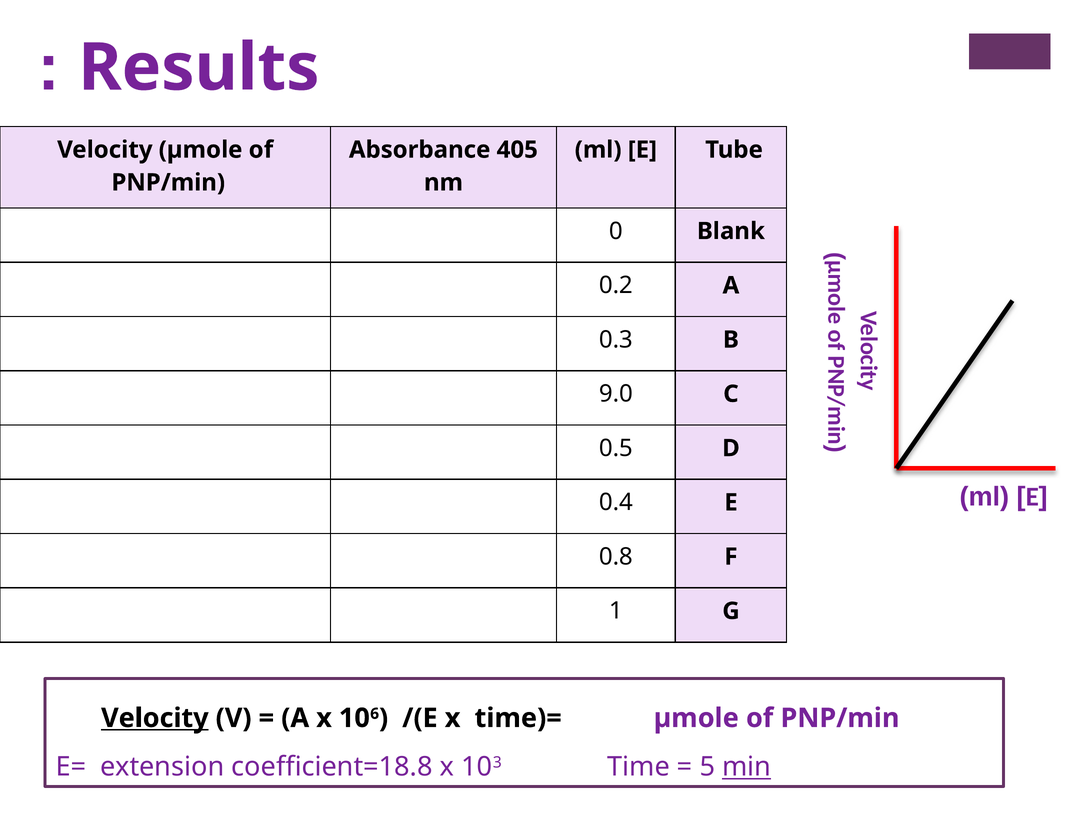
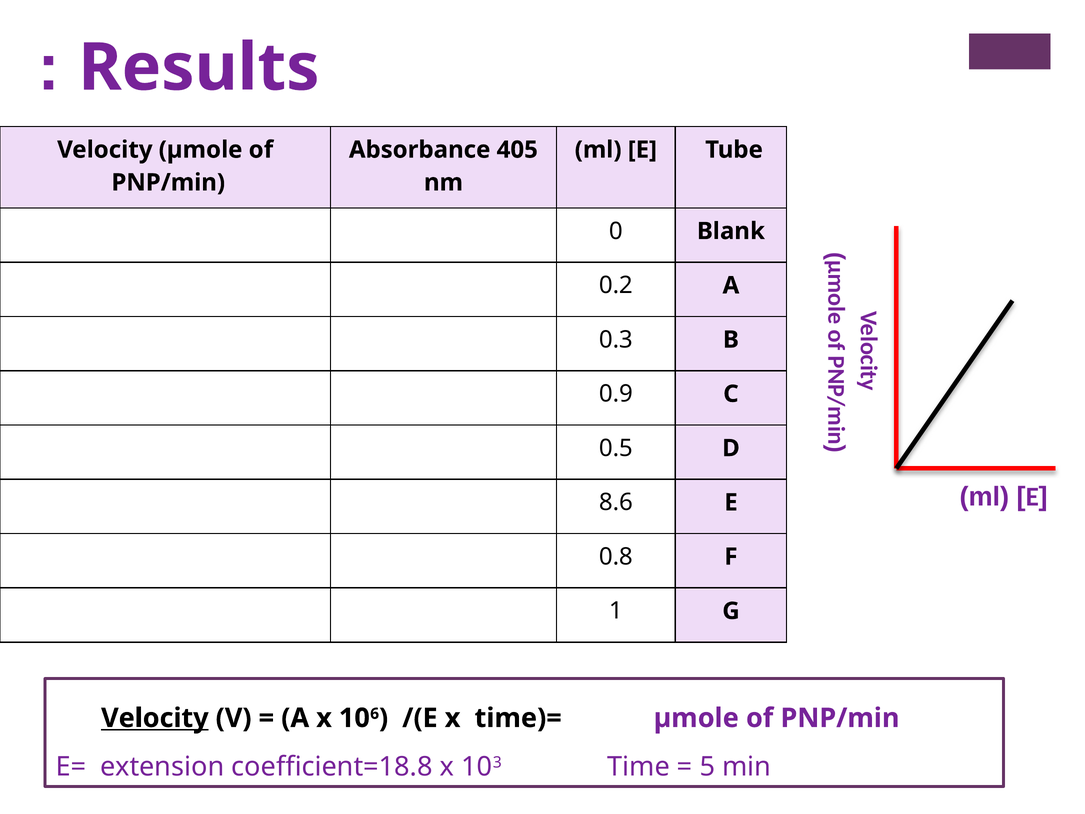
9.0: 9.0 -> 0.9 (616, 394)
0.4: 0.4 -> 8.6 (616, 502)
min underline: present -> none (747, 767)
